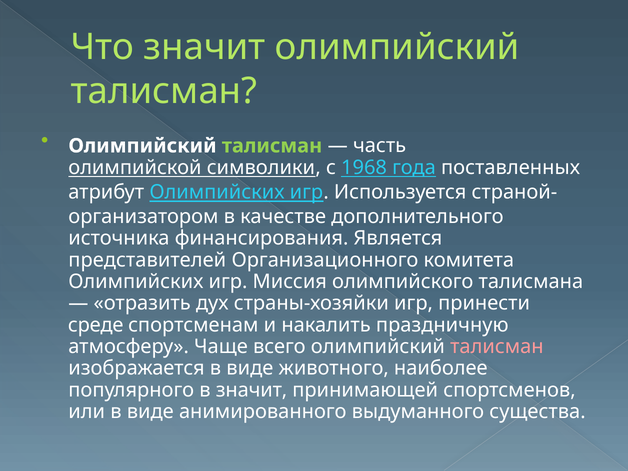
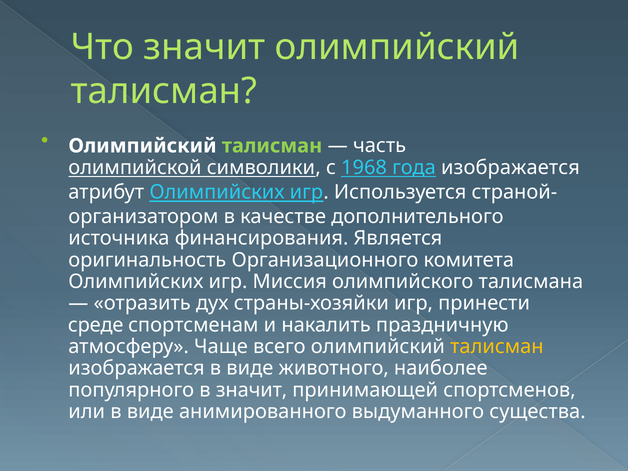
года поставленных: поставленных -> изображается (510, 167)
представителей: представителей -> оригинальность (147, 260)
талисман colour: pink -> yellow (497, 347)
